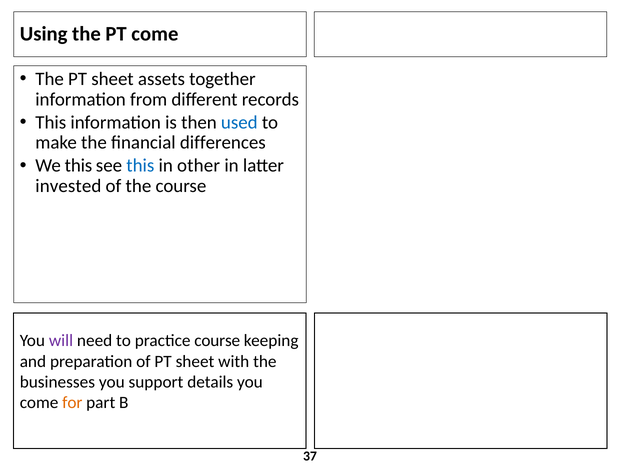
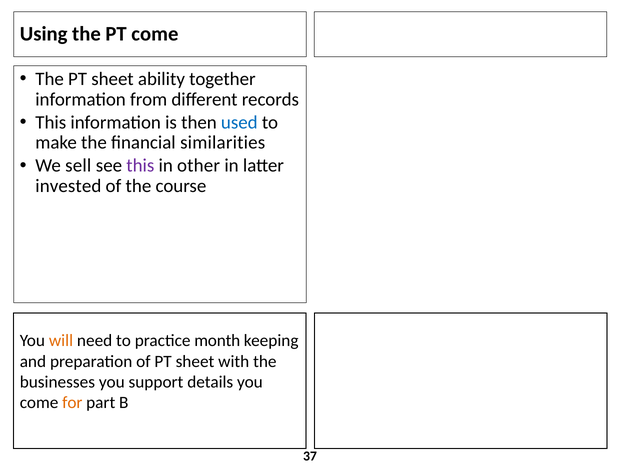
assets: assets -> ability (161, 79)
differences: differences -> similarities (223, 143)
We this: this -> sell (78, 166)
this colour: blue -> purple (140, 166)
will colour: purple -> orange (61, 341)
practice course: course -> month (217, 341)
